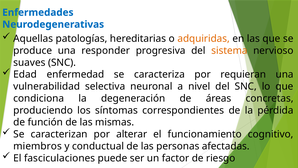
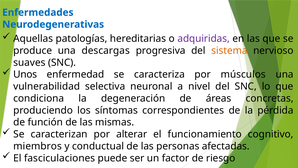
adquiridas colour: orange -> purple (204, 39)
responder: responder -> descargas (106, 50)
Edad: Edad -> Unos (25, 74)
requieran: requieran -> músculos (243, 74)
